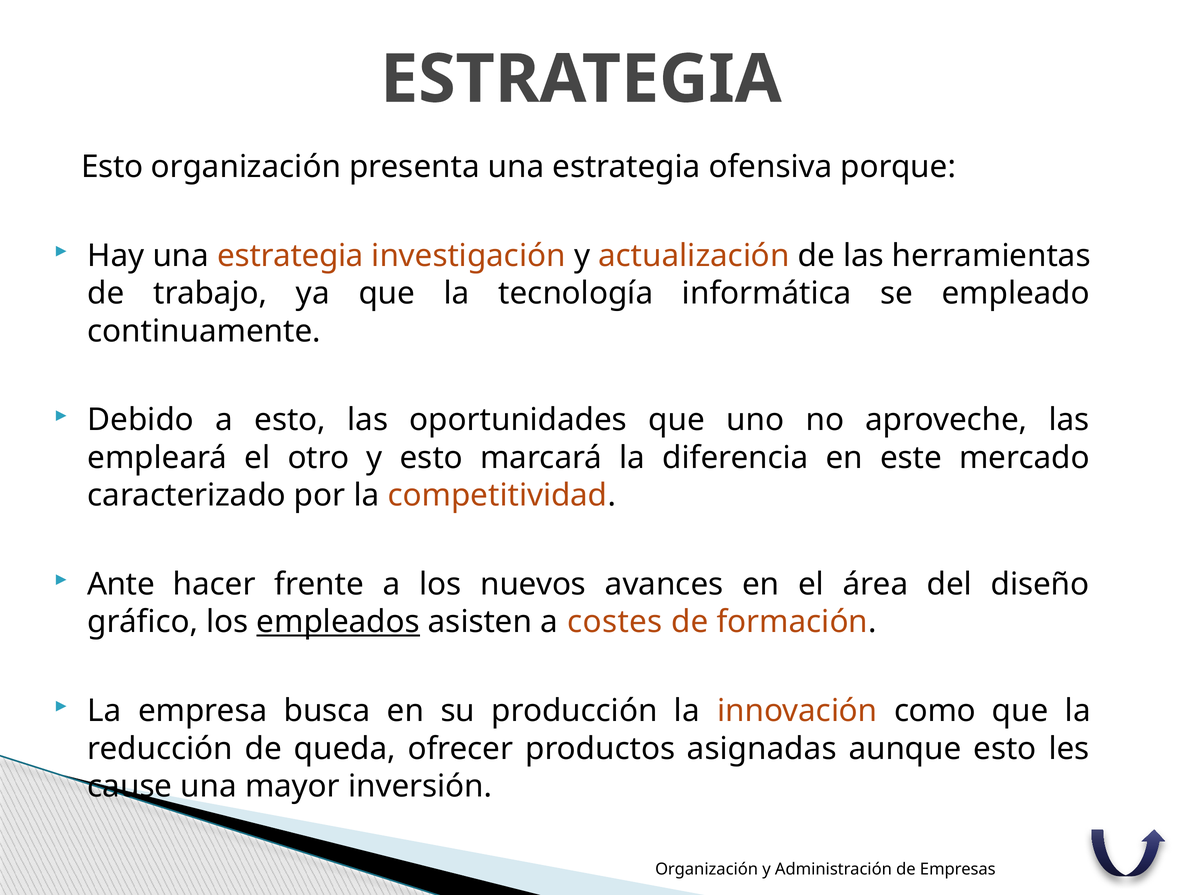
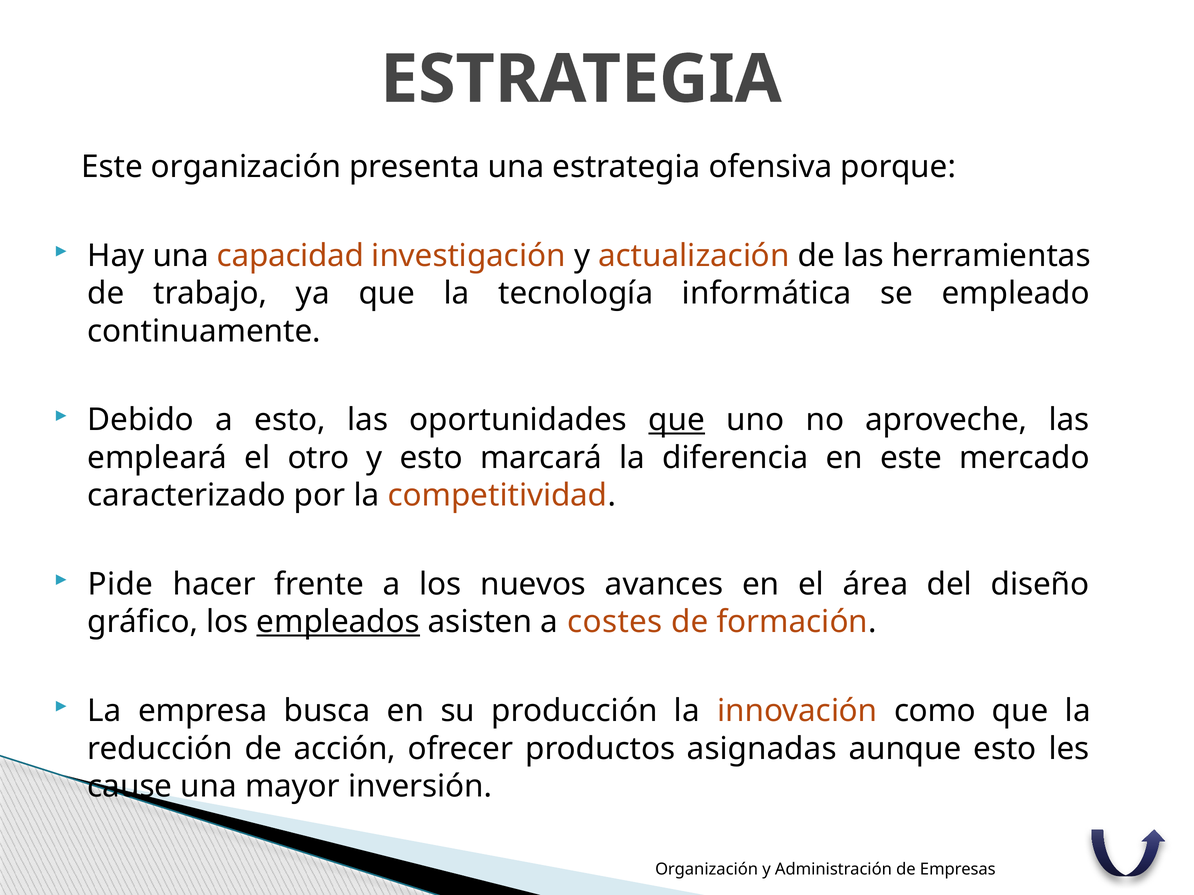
Esto: Esto -> Este (112, 167)
Hay una estrategia: estrategia -> capacidad (290, 256)
que underline: none -> present (677, 420)
Ante: Ante -> Pide (121, 585)
queda: queda -> acción (345, 749)
